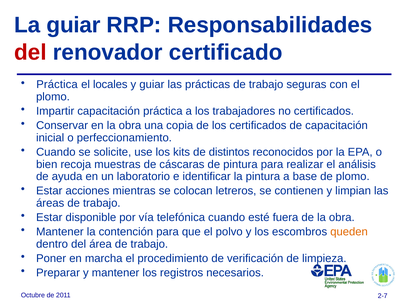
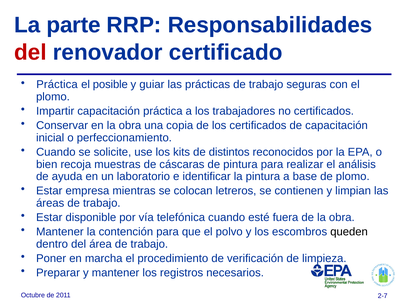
La guiar: guiar -> parte (74, 25)
locales: locales -> posible (110, 85)
acciones: acciones -> empresa (87, 191)
queden colour: orange -> black (349, 232)
